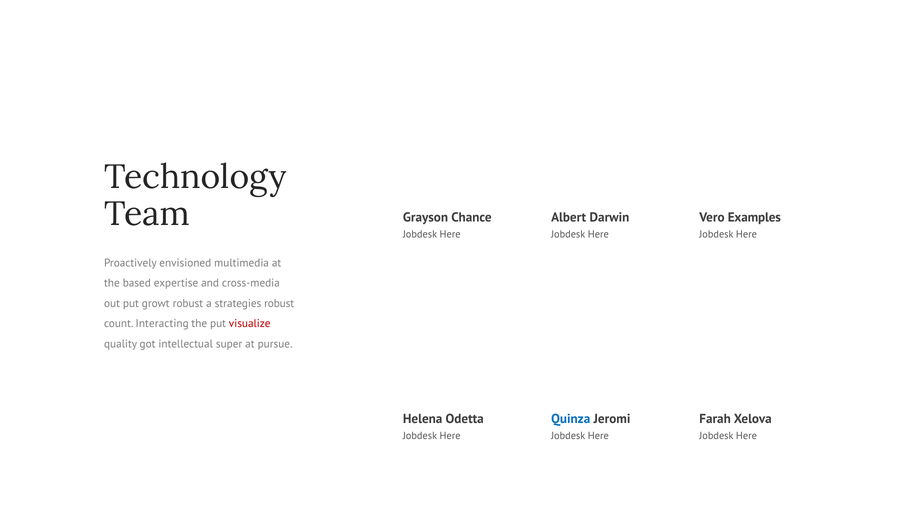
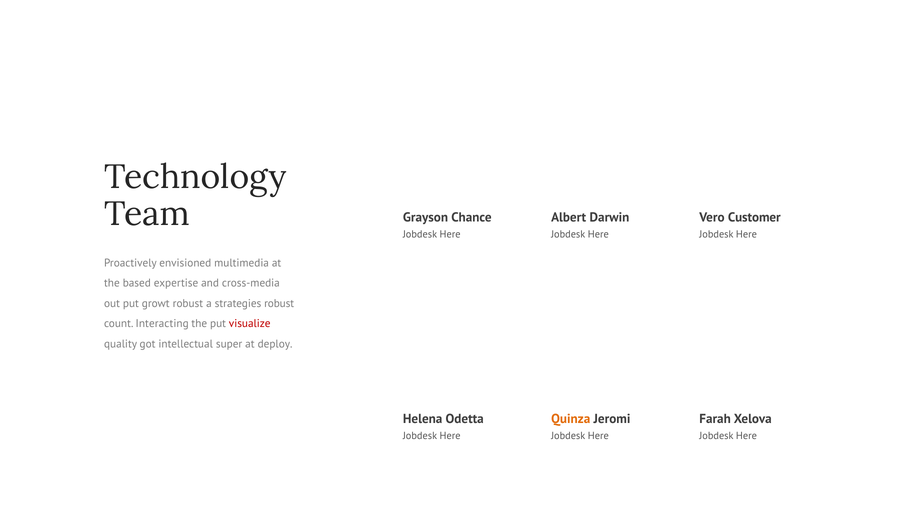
Examples: Examples -> Customer (754, 217)
pursue: pursue -> deploy (275, 344)
Quinza colour: blue -> orange (571, 419)
